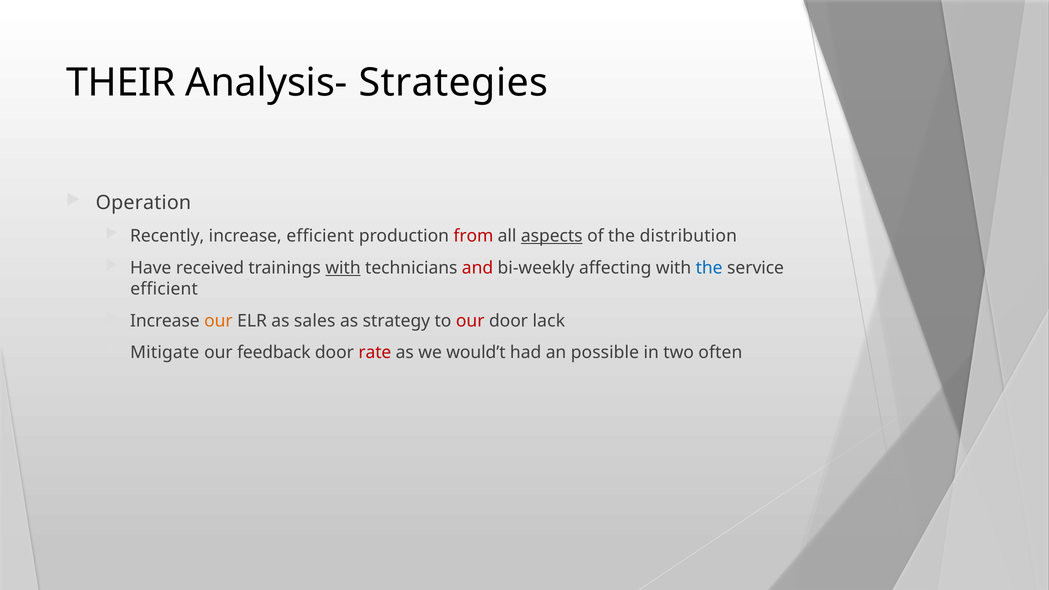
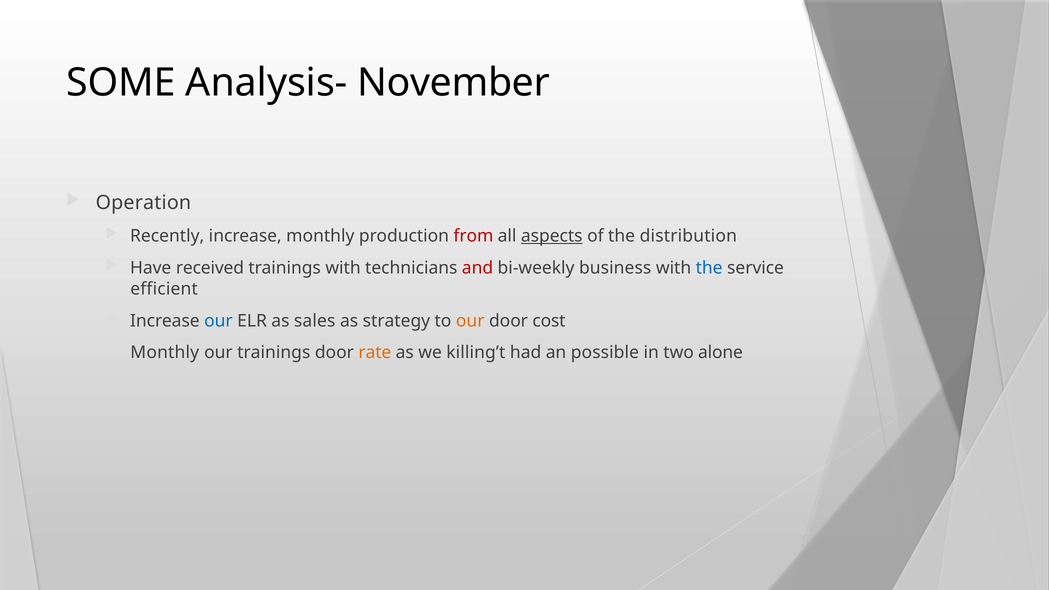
THEIR: THEIR -> SOME (121, 83)
Strategies: Strategies -> November (454, 83)
increase efficient: efficient -> monthly (320, 236)
with underline: present -> none (343, 268)
affecting: affecting -> business (615, 268)
our colour: orange -> blue (218, 321)
our colour: red -> orange (470, 321)
lack: lack -> cost (549, 321)
Mitigate: Mitigate -> Monthly (165, 353)
our feedback: feedback -> trainings (274, 353)
rate colour: red -> orange (375, 353)
would’t: would’t -> killing’t (476, 353)
often: often -> alone (720, 353)
